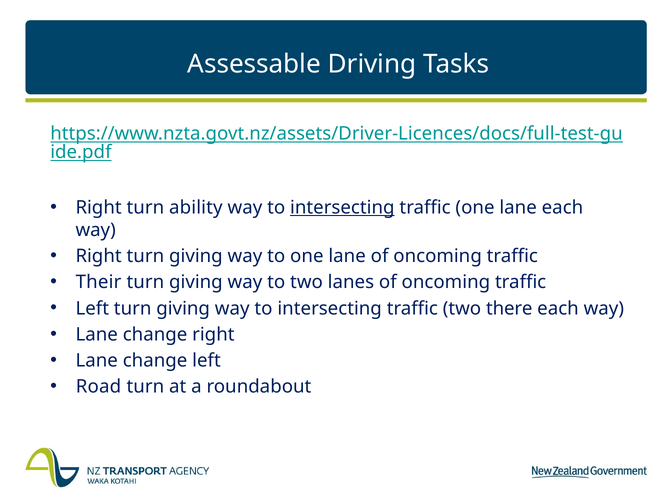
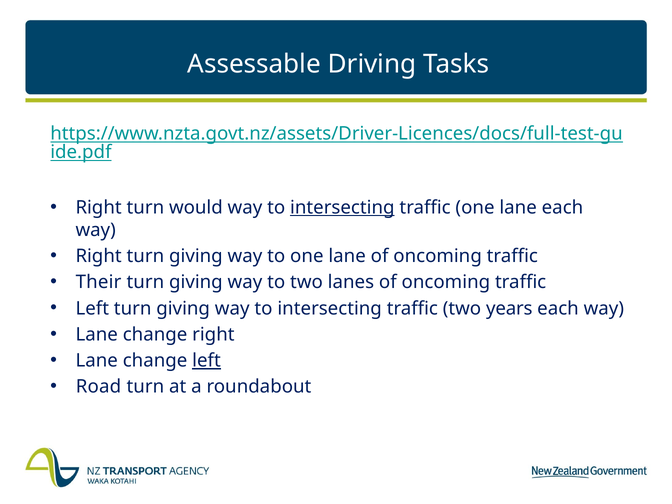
ability: ability -> would (196, 208)
there: there -> years (509, 308)
left underline: none -> present (207, 361)
